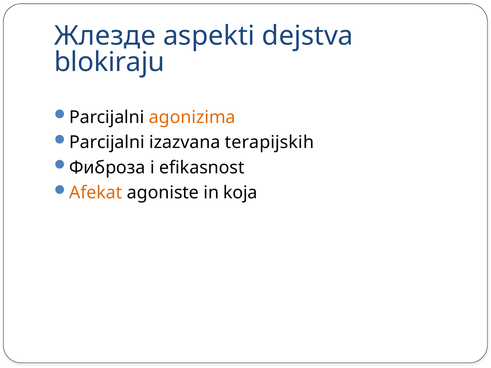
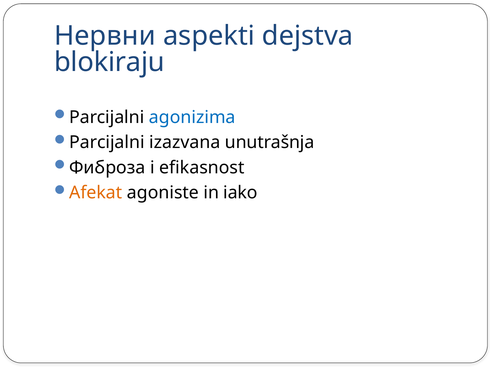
Жлезде: Жлезде -> Нервни (105, 36)
agonizima colour: orange -> blue (192, 117)
terapijskih: terapijskih -> unutrašnja (270, 142)
koja: koja -> iako (240, 193)
